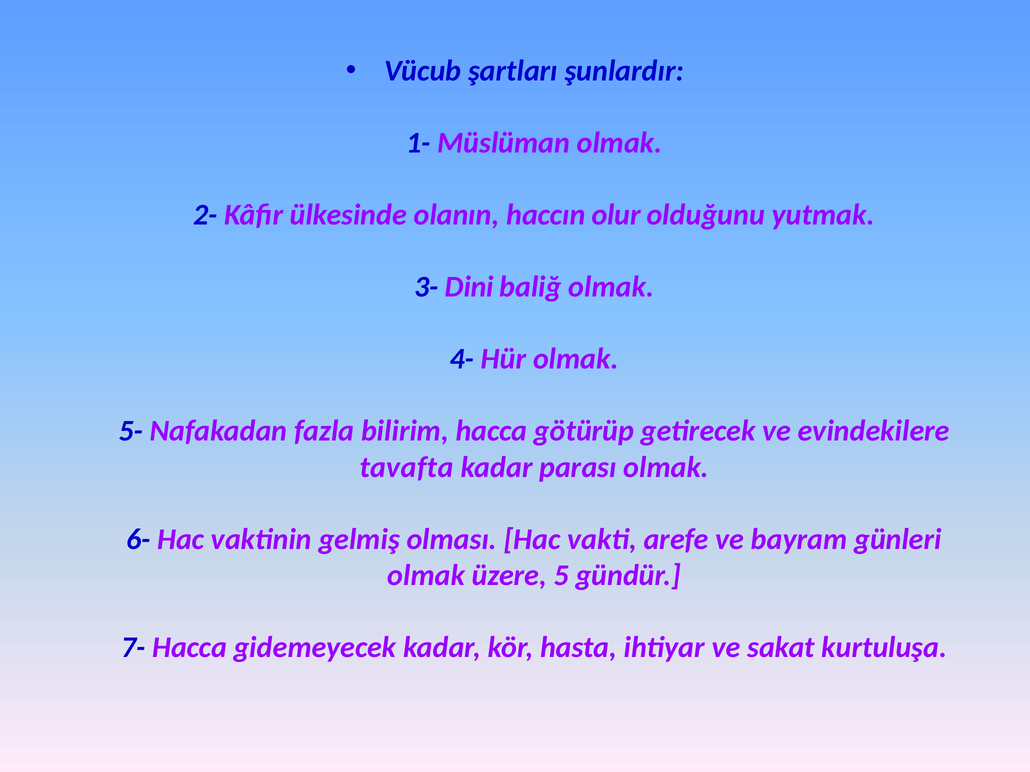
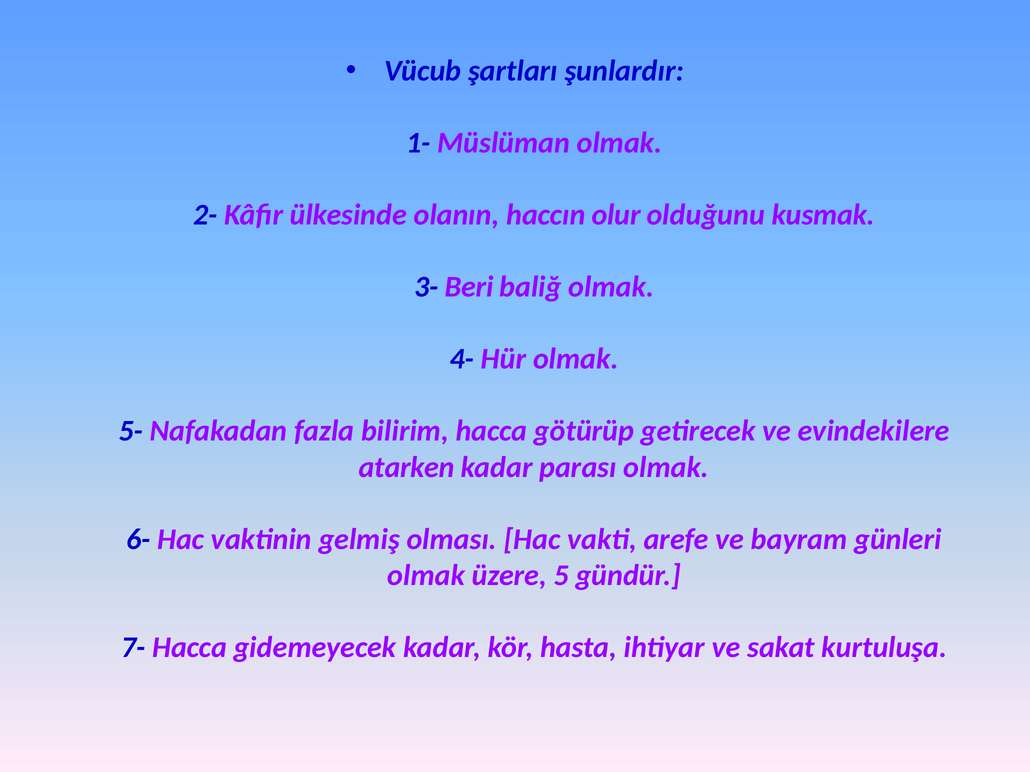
yutmak: yutmak -> kusmak (823, 215)
Dini: Dini -> Beri (469, 287)
tavafta: tavafta -> atarken (407, 467)
